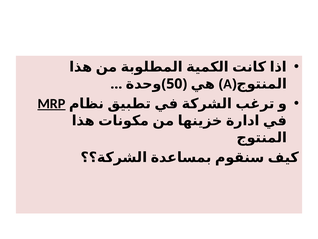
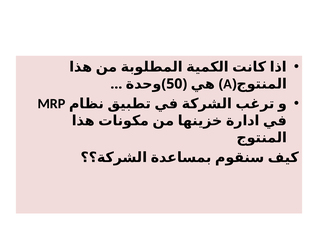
MRP underline: present -> none (52, 103)
